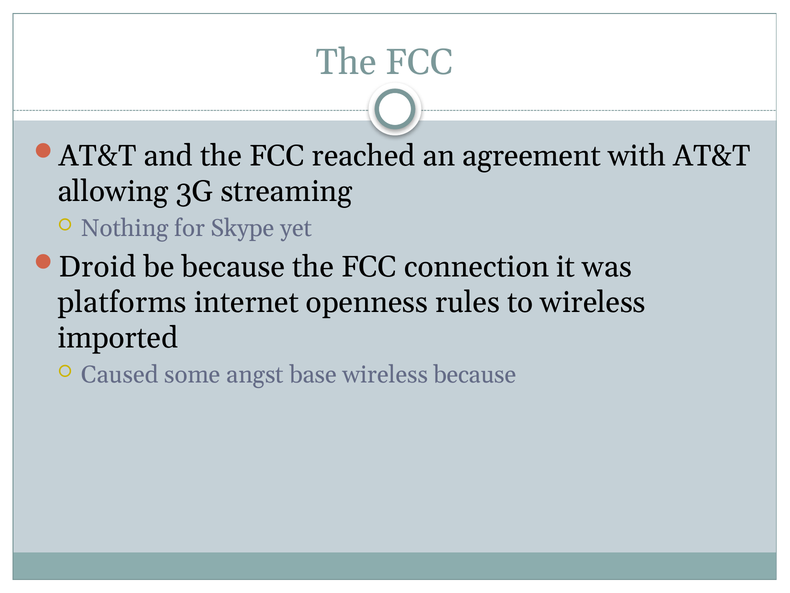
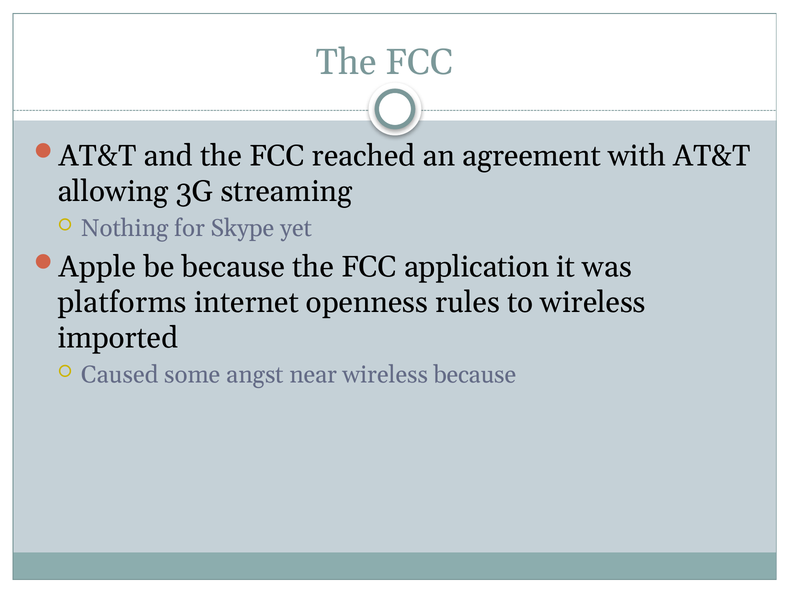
Droid: Droid -> Apple (98, 267)
connection: connection -> application (477, 267)
base: base -> near (313, 374)
